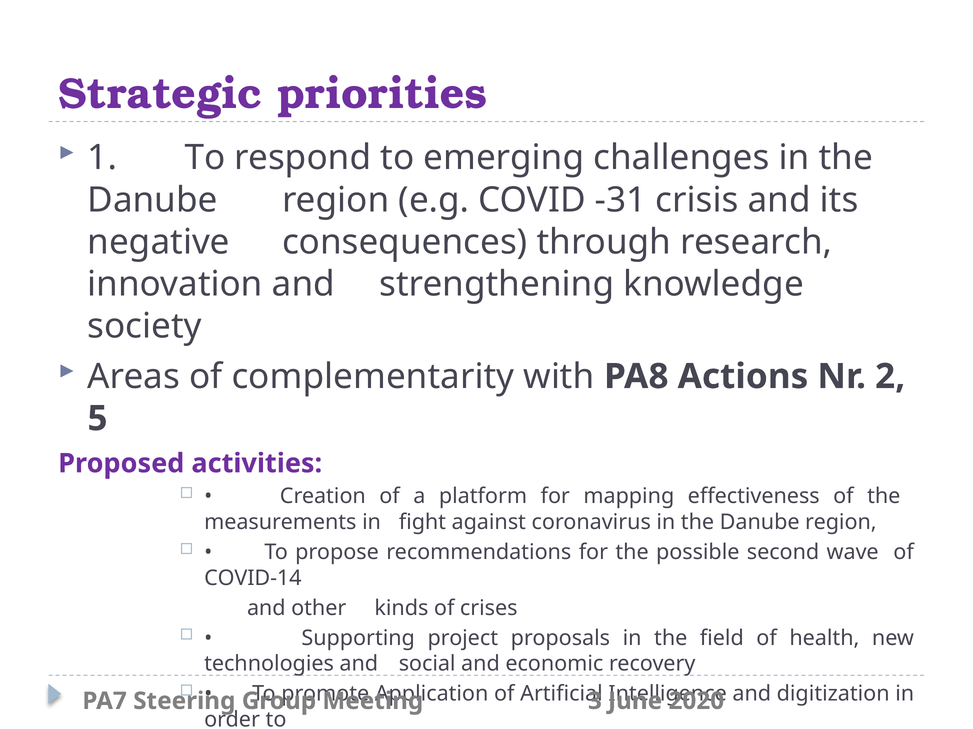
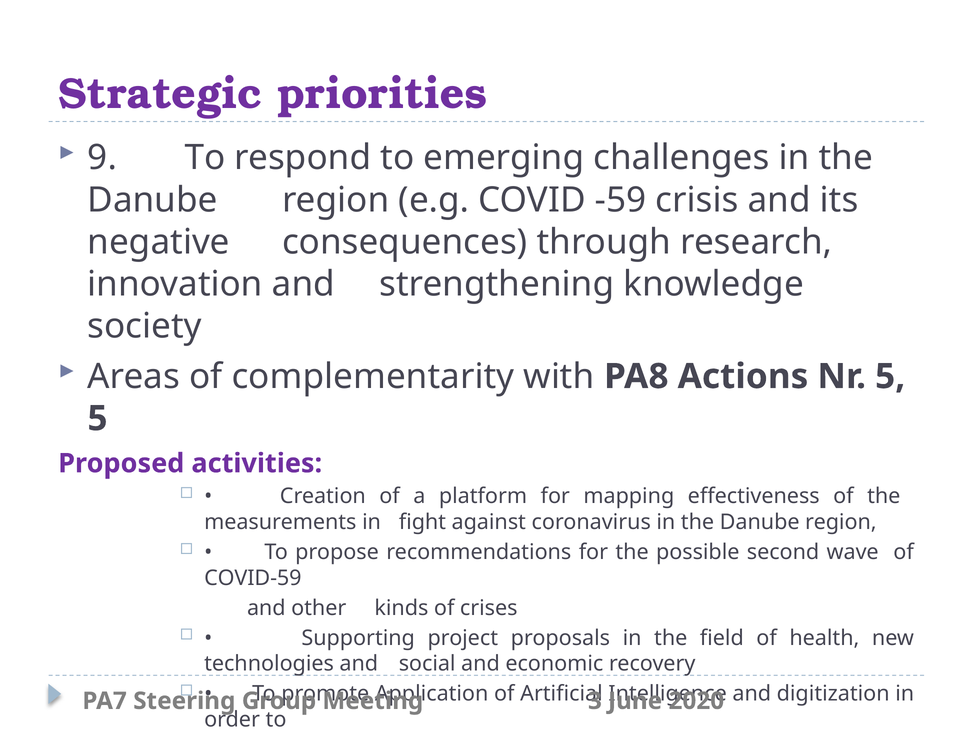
1: 1 -> 9 (102, 158)
-31: -31 -> -59 (621, 200)
Nr 2: 2 -> 5 (890, 377)
COVID-14: COVID-14 -> COVID-59 (253, 579)
